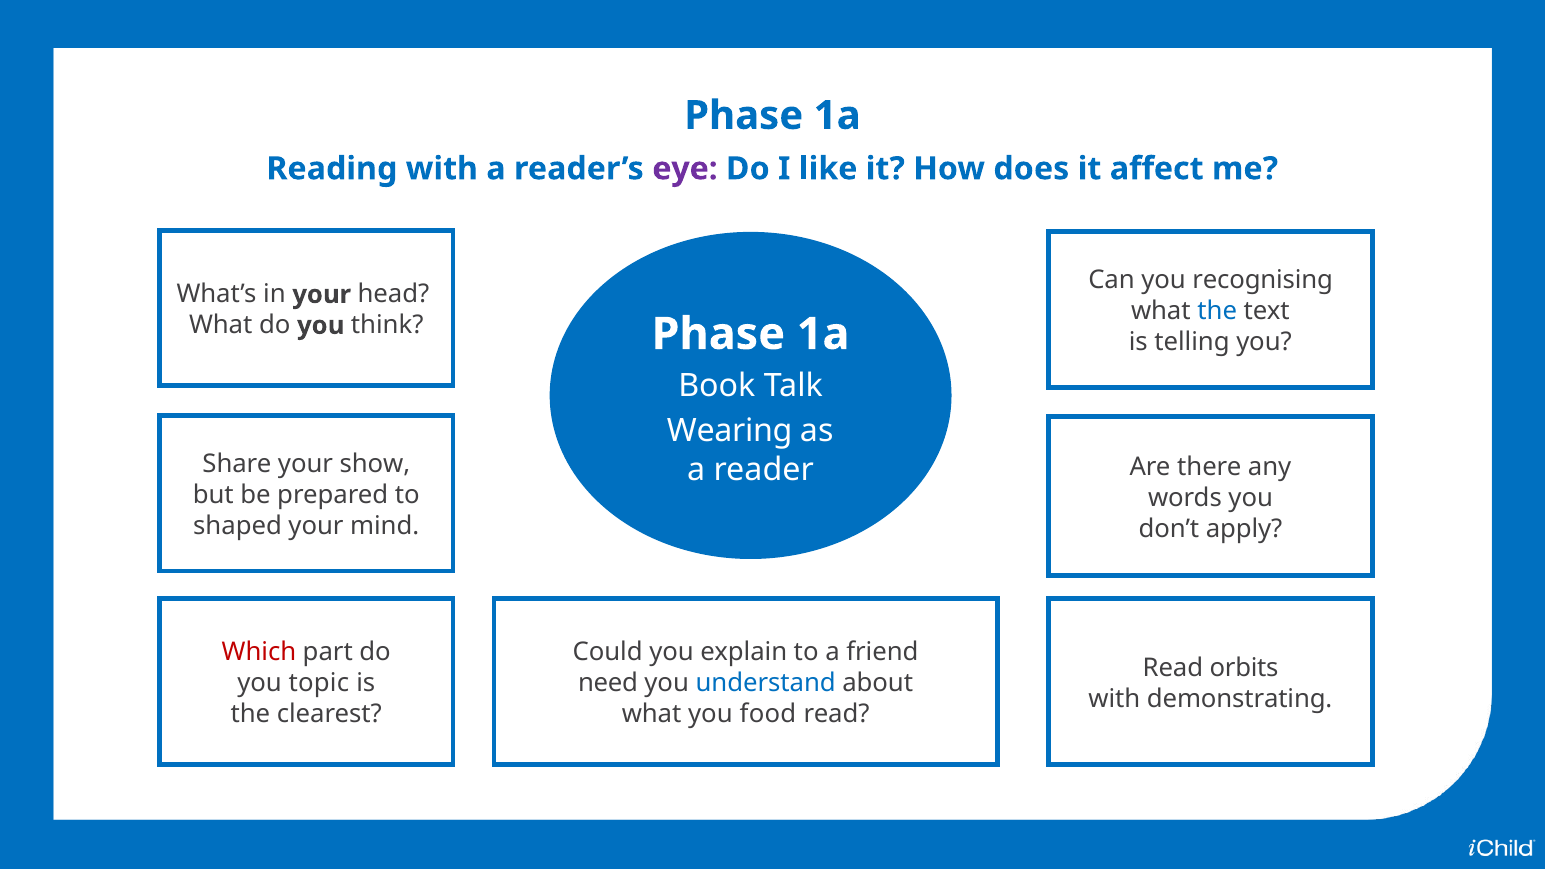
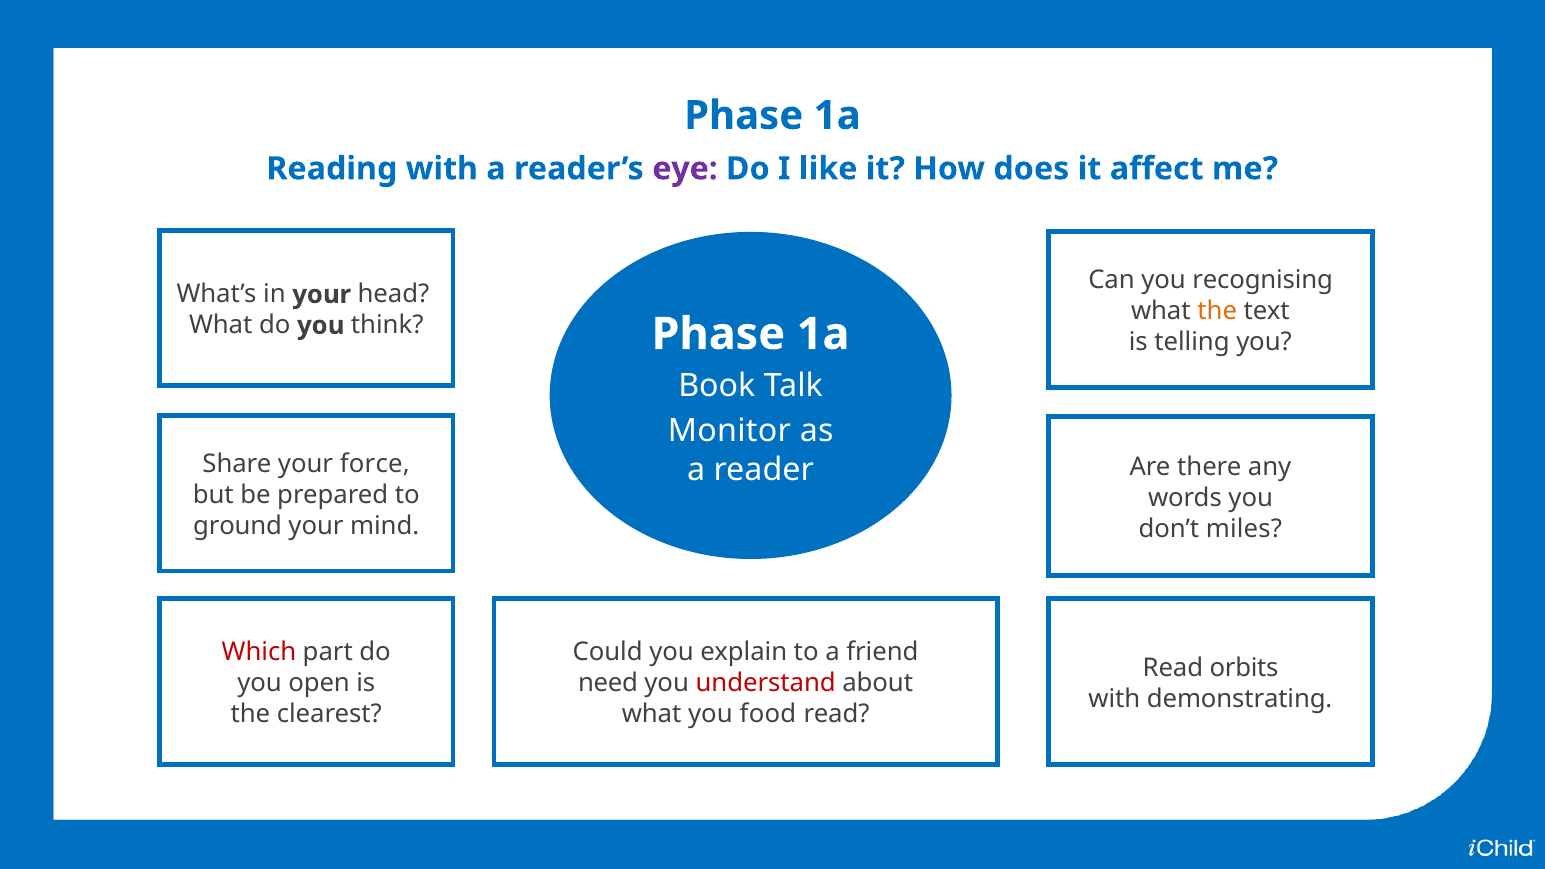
the colour: blue -> orange (1217, 311)
Wearing: Wearing -> Monitor (729, 431)
show: show -> force (375, 464)
shaped: shaped -> ground (238, 526)
apply: apply -> miles (1244, 529)
topic: topic -> open (319, 683)
understand colour: blue -> red (766, 683)
